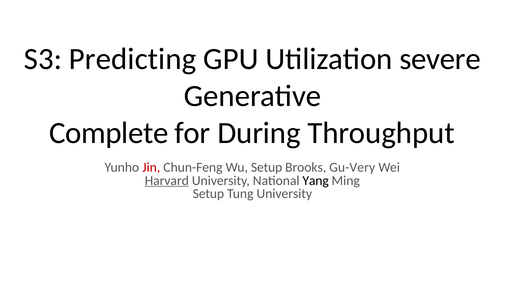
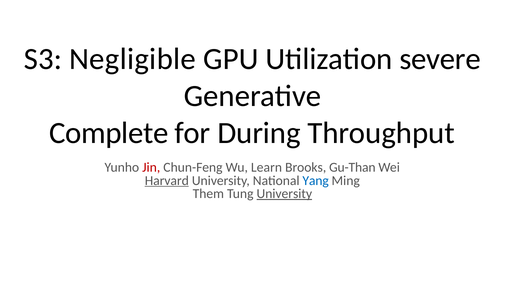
Predicting: Predicting -> Negligible (132, 59)
Wu Setup: Setup -> Learn (267, 168)
Gu-Very: Gu-Very -> Gu-Than (352, 168)
Yang colour: black -> blue (316, 181)
Setup: Setup -> Them (208, 194)
University underline: none -> present (284, 194)
